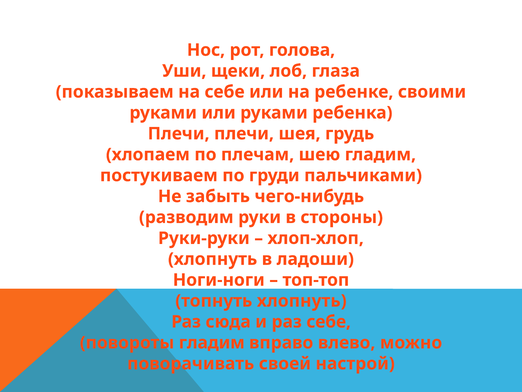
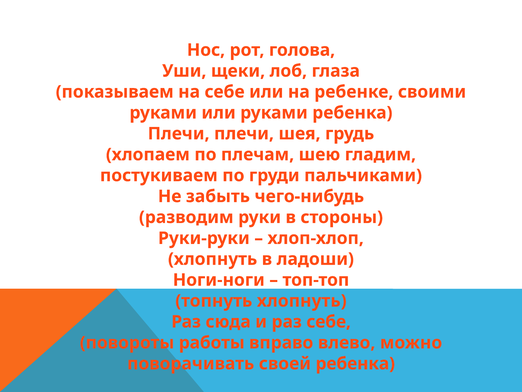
повороты гладим: гладим -> работы (212, 342)
своей настрой: настрой -> ребенка (355, 363)
